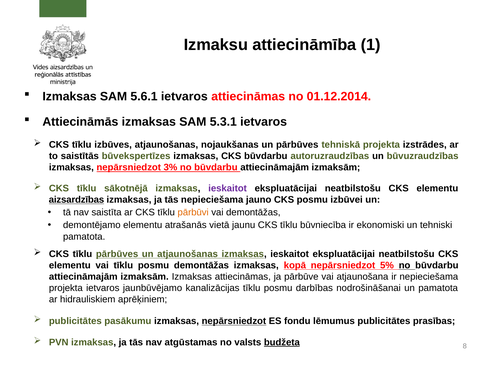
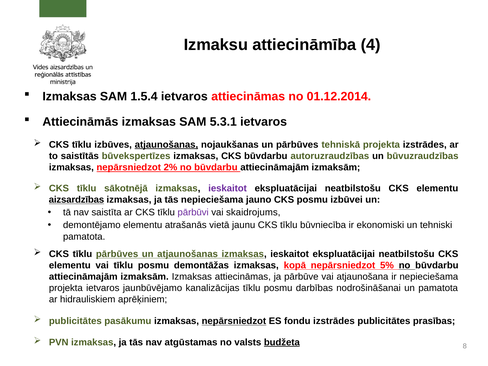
1: 1 -> 4 (371, 45)
5.6.1: 5.6.1 -> 1.5.4 (144, 97)
atjaunošanas underline: none -> present (166, 145)
3%: 3% -> 2% (170, 167)
pārbūvi colour: orange -> purple (193, 212)
vai demontāžas: demontāžas -> skaidrojums (253, 212)
fondu lēmumus: lēmumus -> izstrādes (334, 321)
